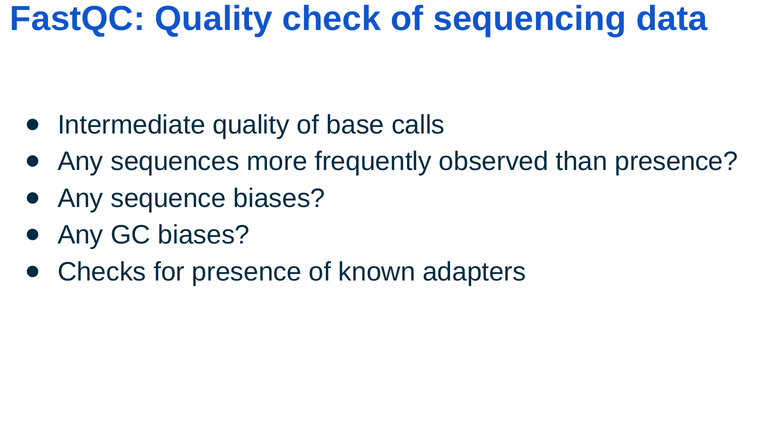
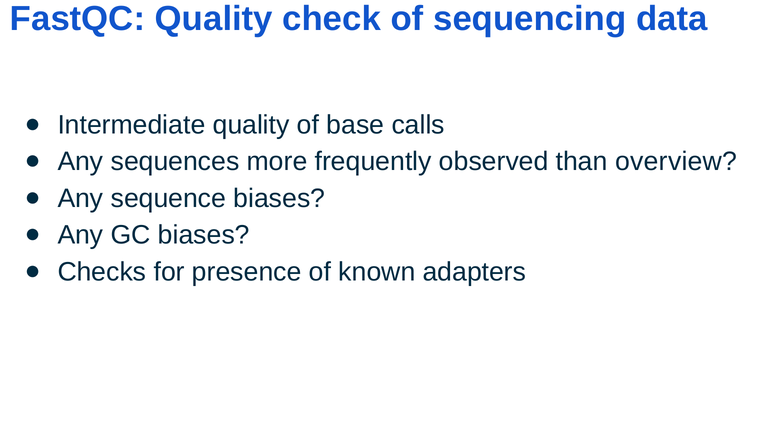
than presence: presence -> overview (676, 162)
